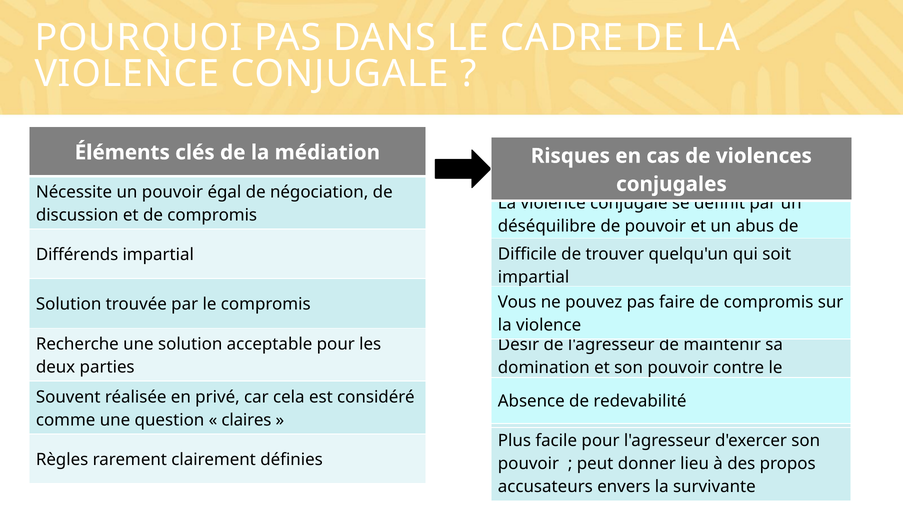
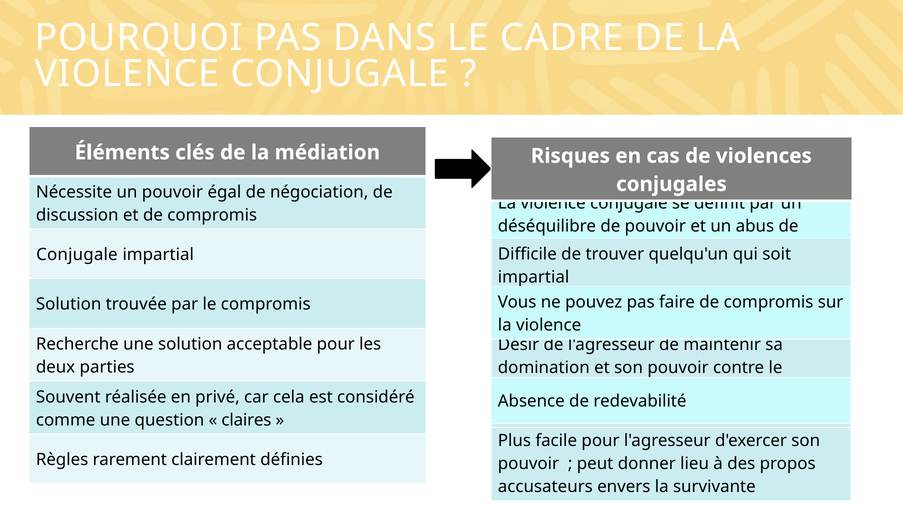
Différends: Différends -> Conjugale (77, 255)
